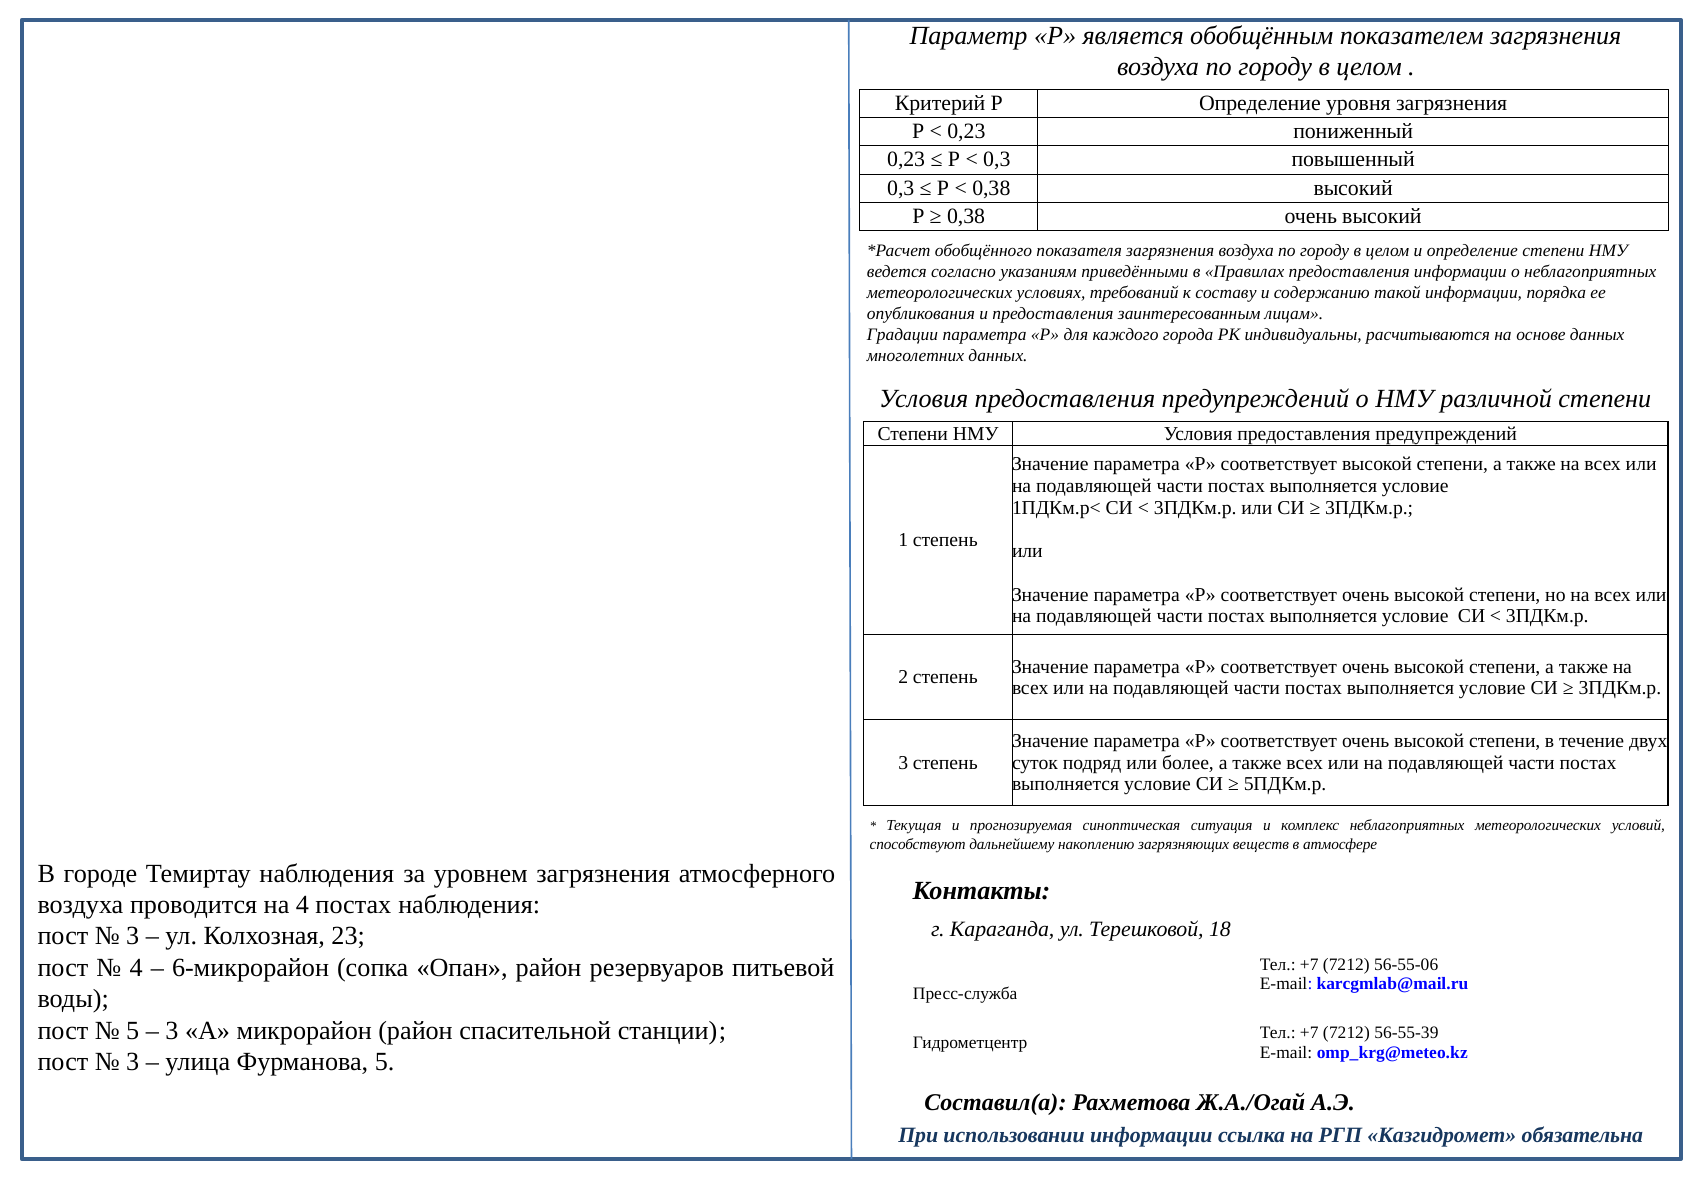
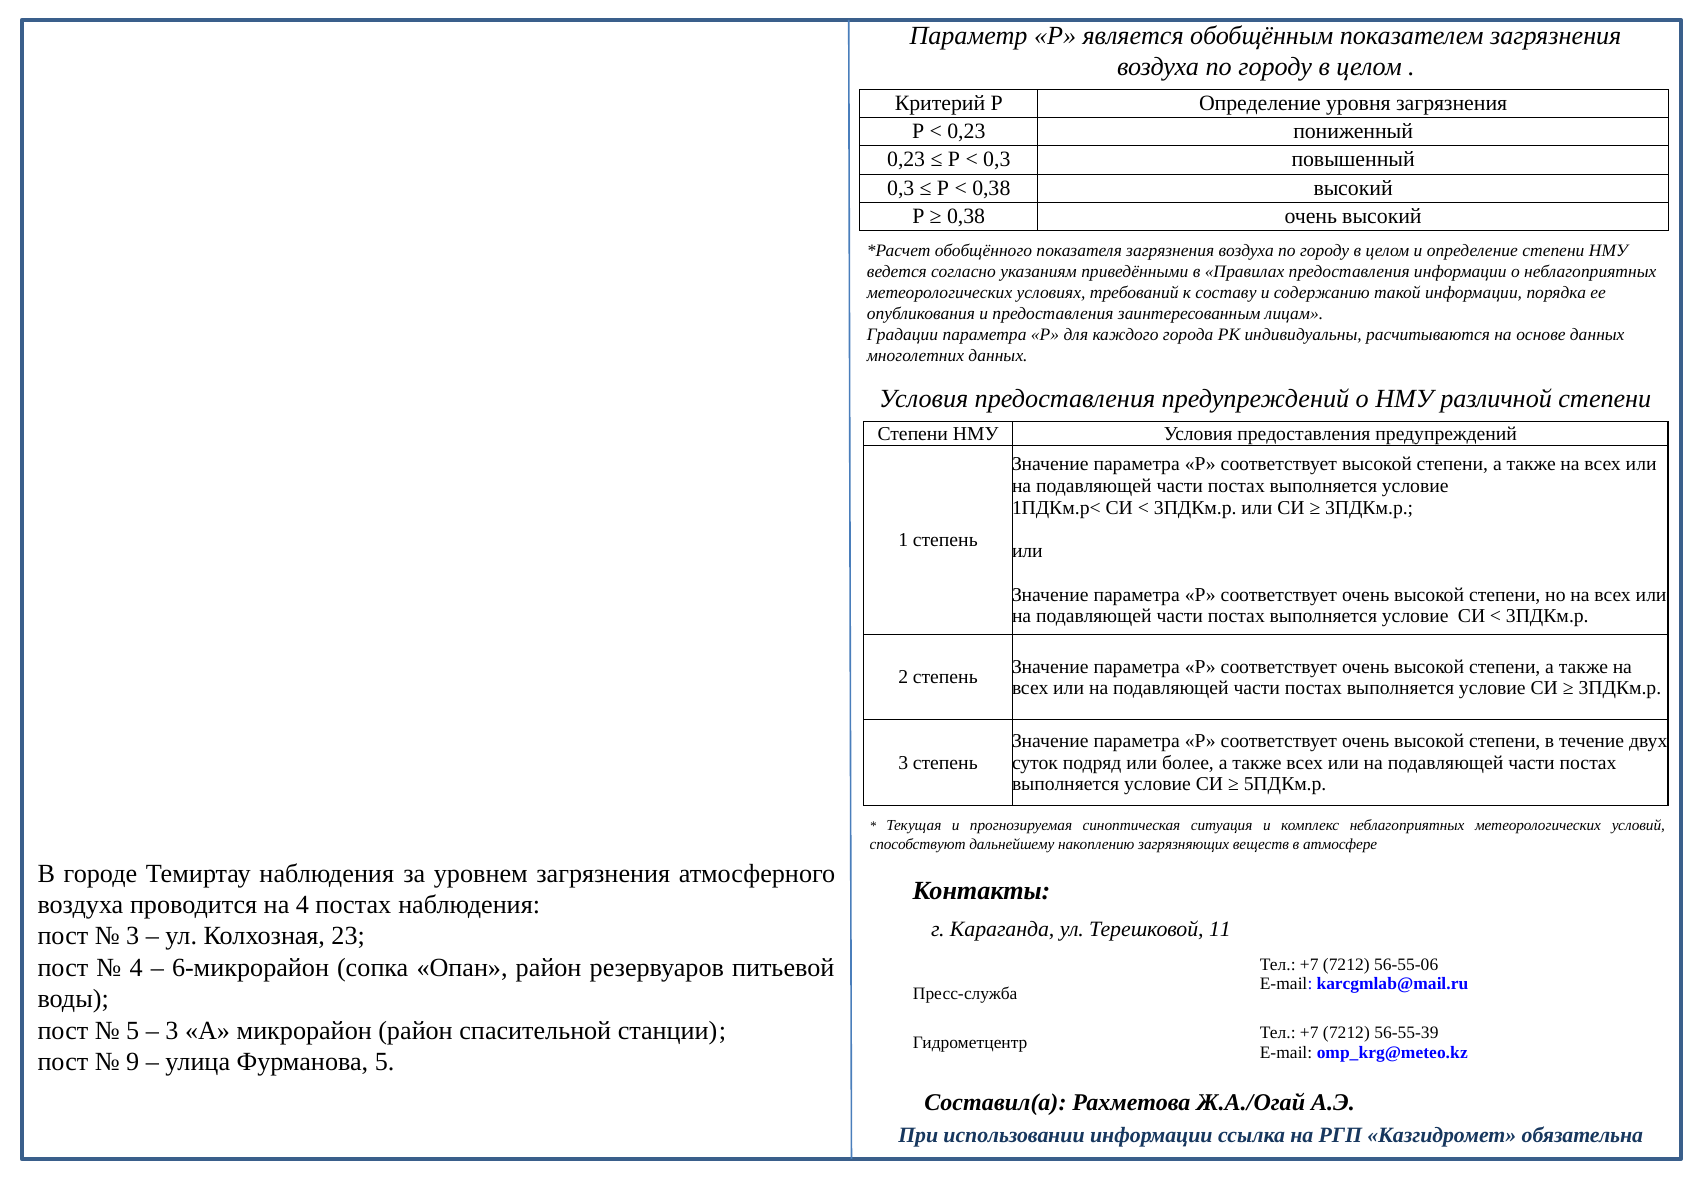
18: 18 -> 11 (1220, 929)
3: 3 -> 9 (133, 1062)
